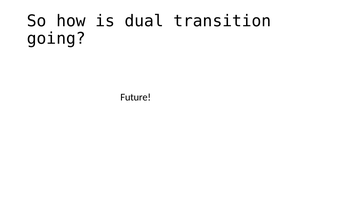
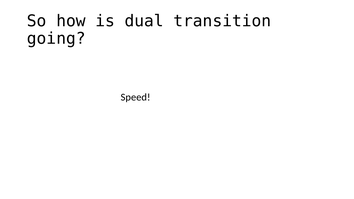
Future: Future -> Speed (136, 97)
